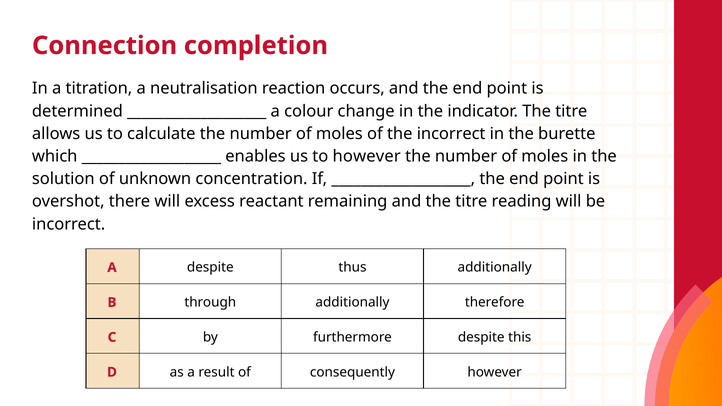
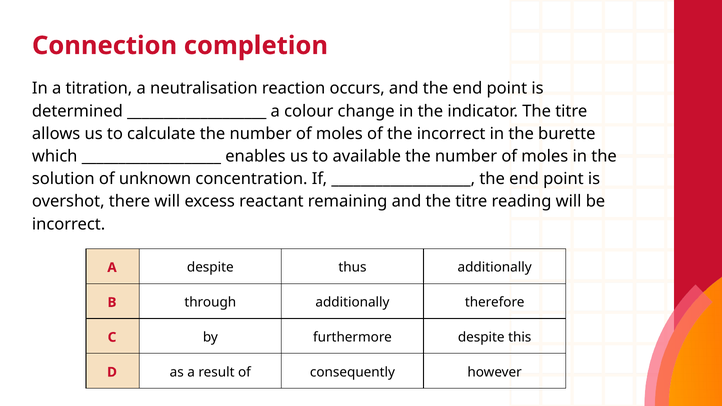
to however: however -> available (367, 156)
